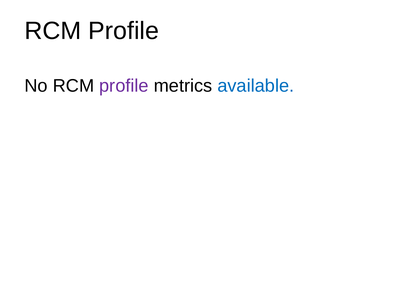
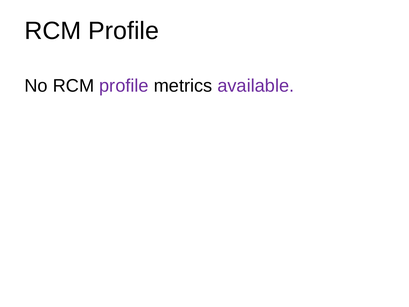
available colour: blue -> purple (256, 86)
